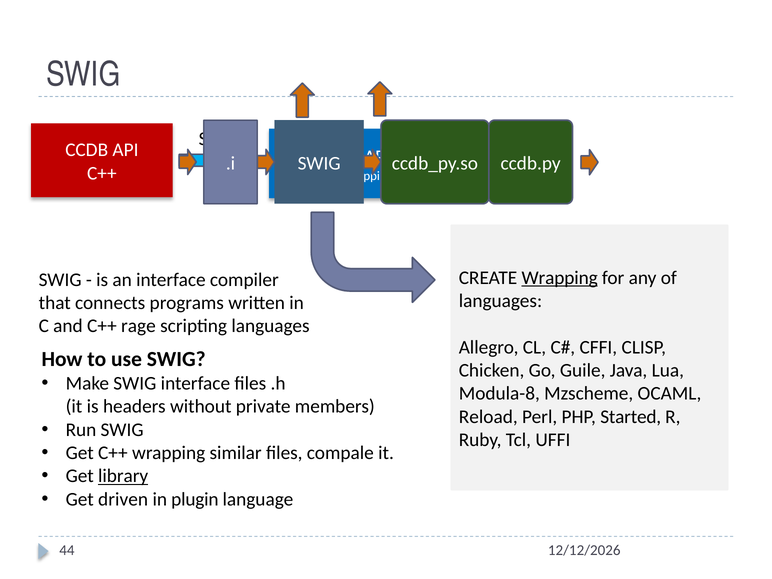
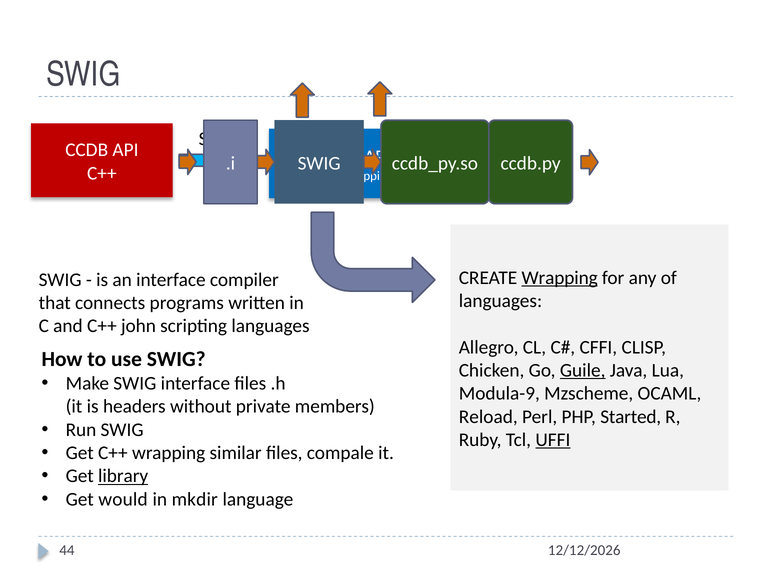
rage: rage -> john (138, 326)
Guile underline: none -> present (583, 370)
Modula-8: Modula-8 -> Modula-9 (499, 393)
UFFI underline: none -> present (553, 440)
driven: driven -> would (123, 499)
plugin: plugin -> mkdir (195, 499)
